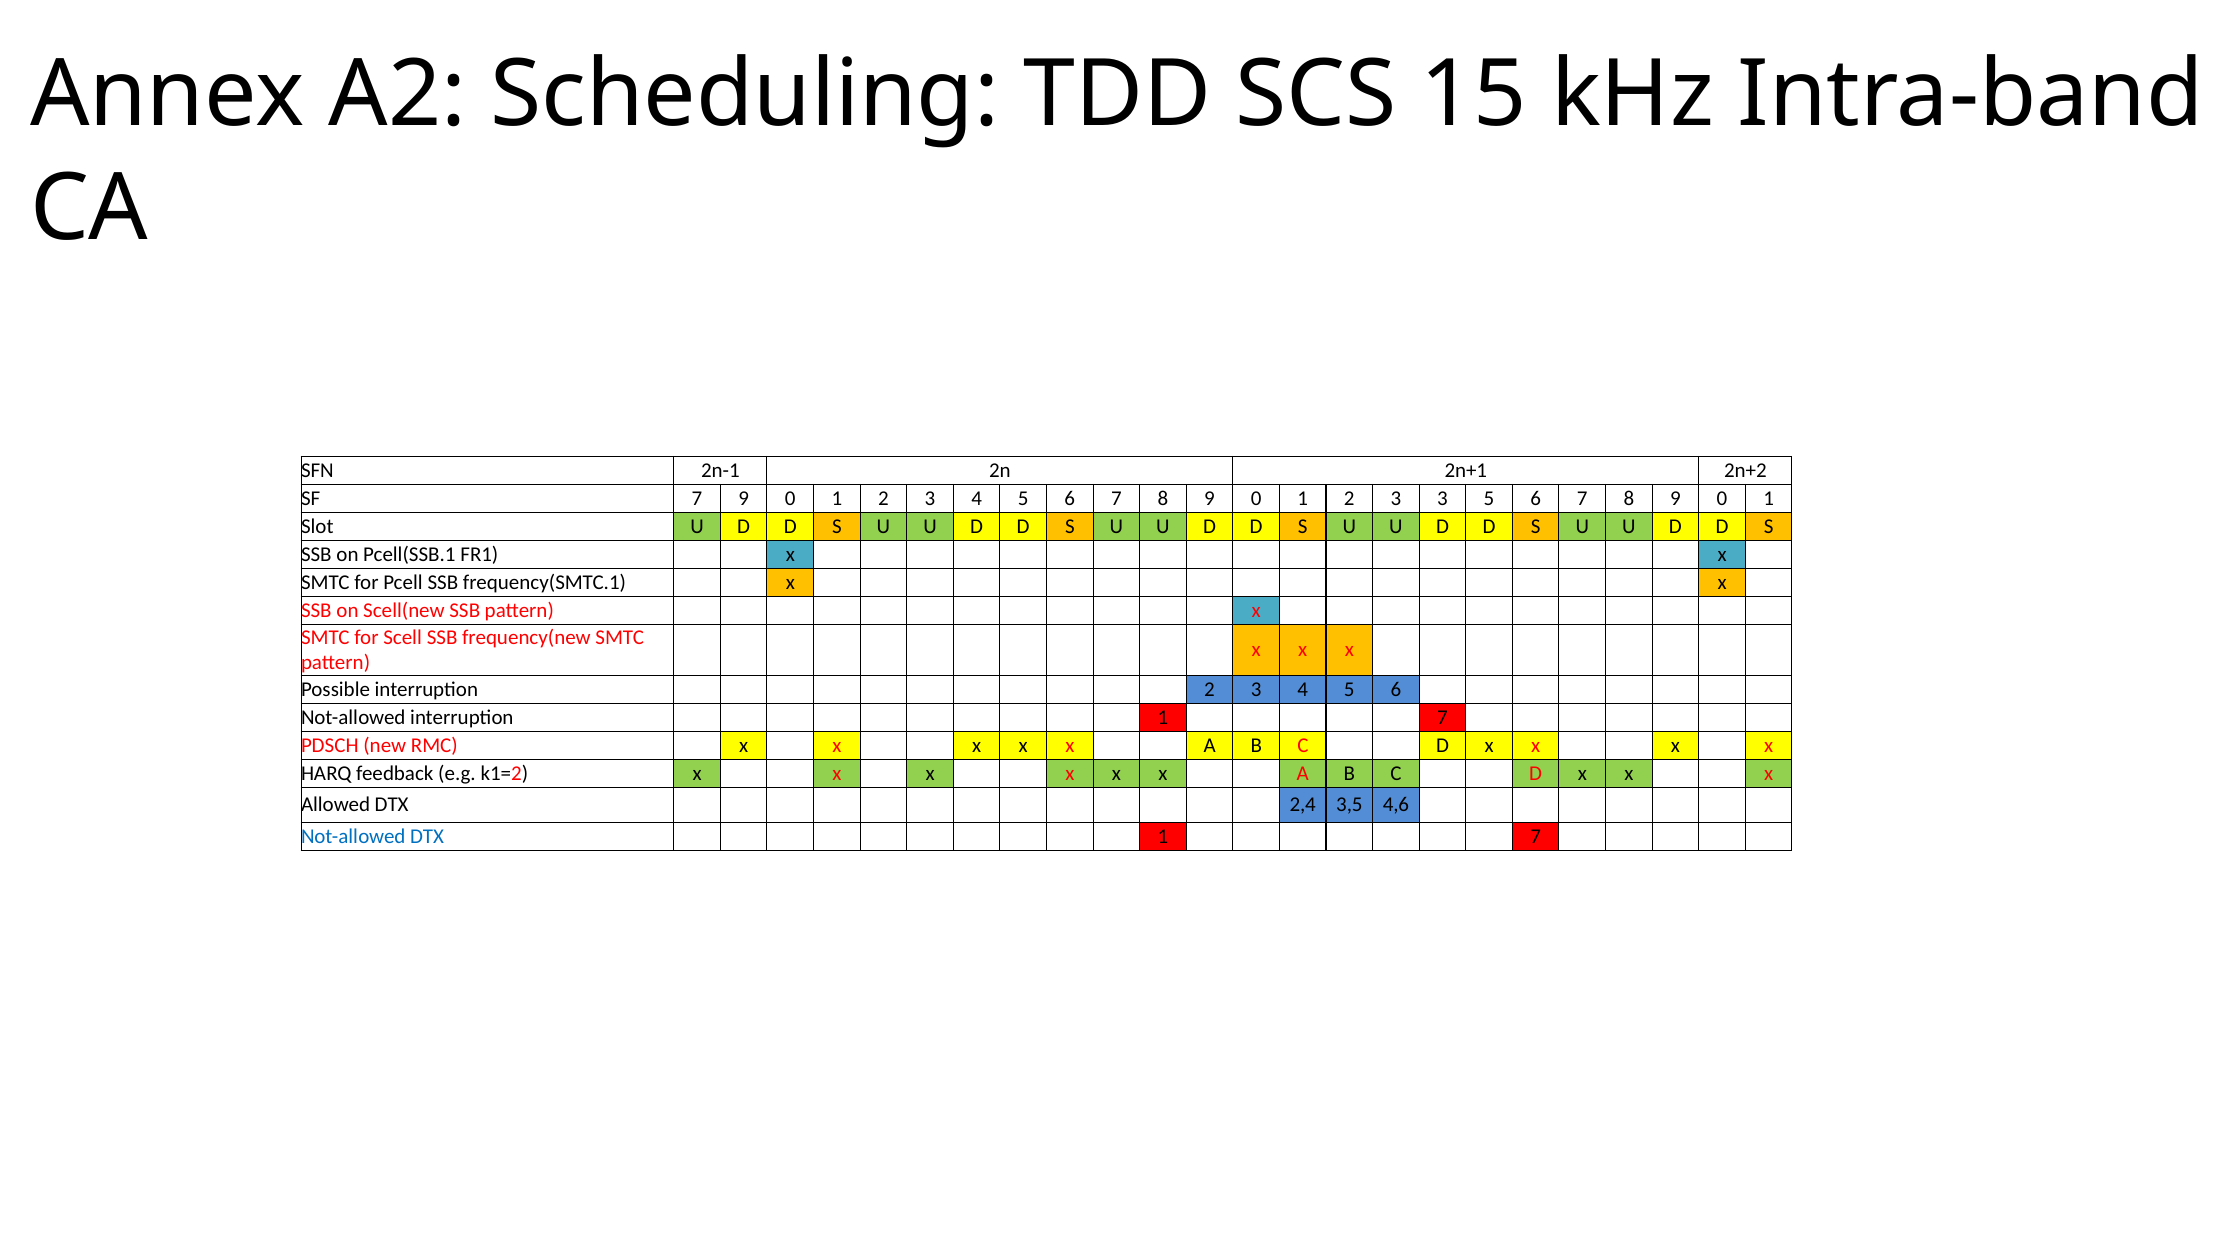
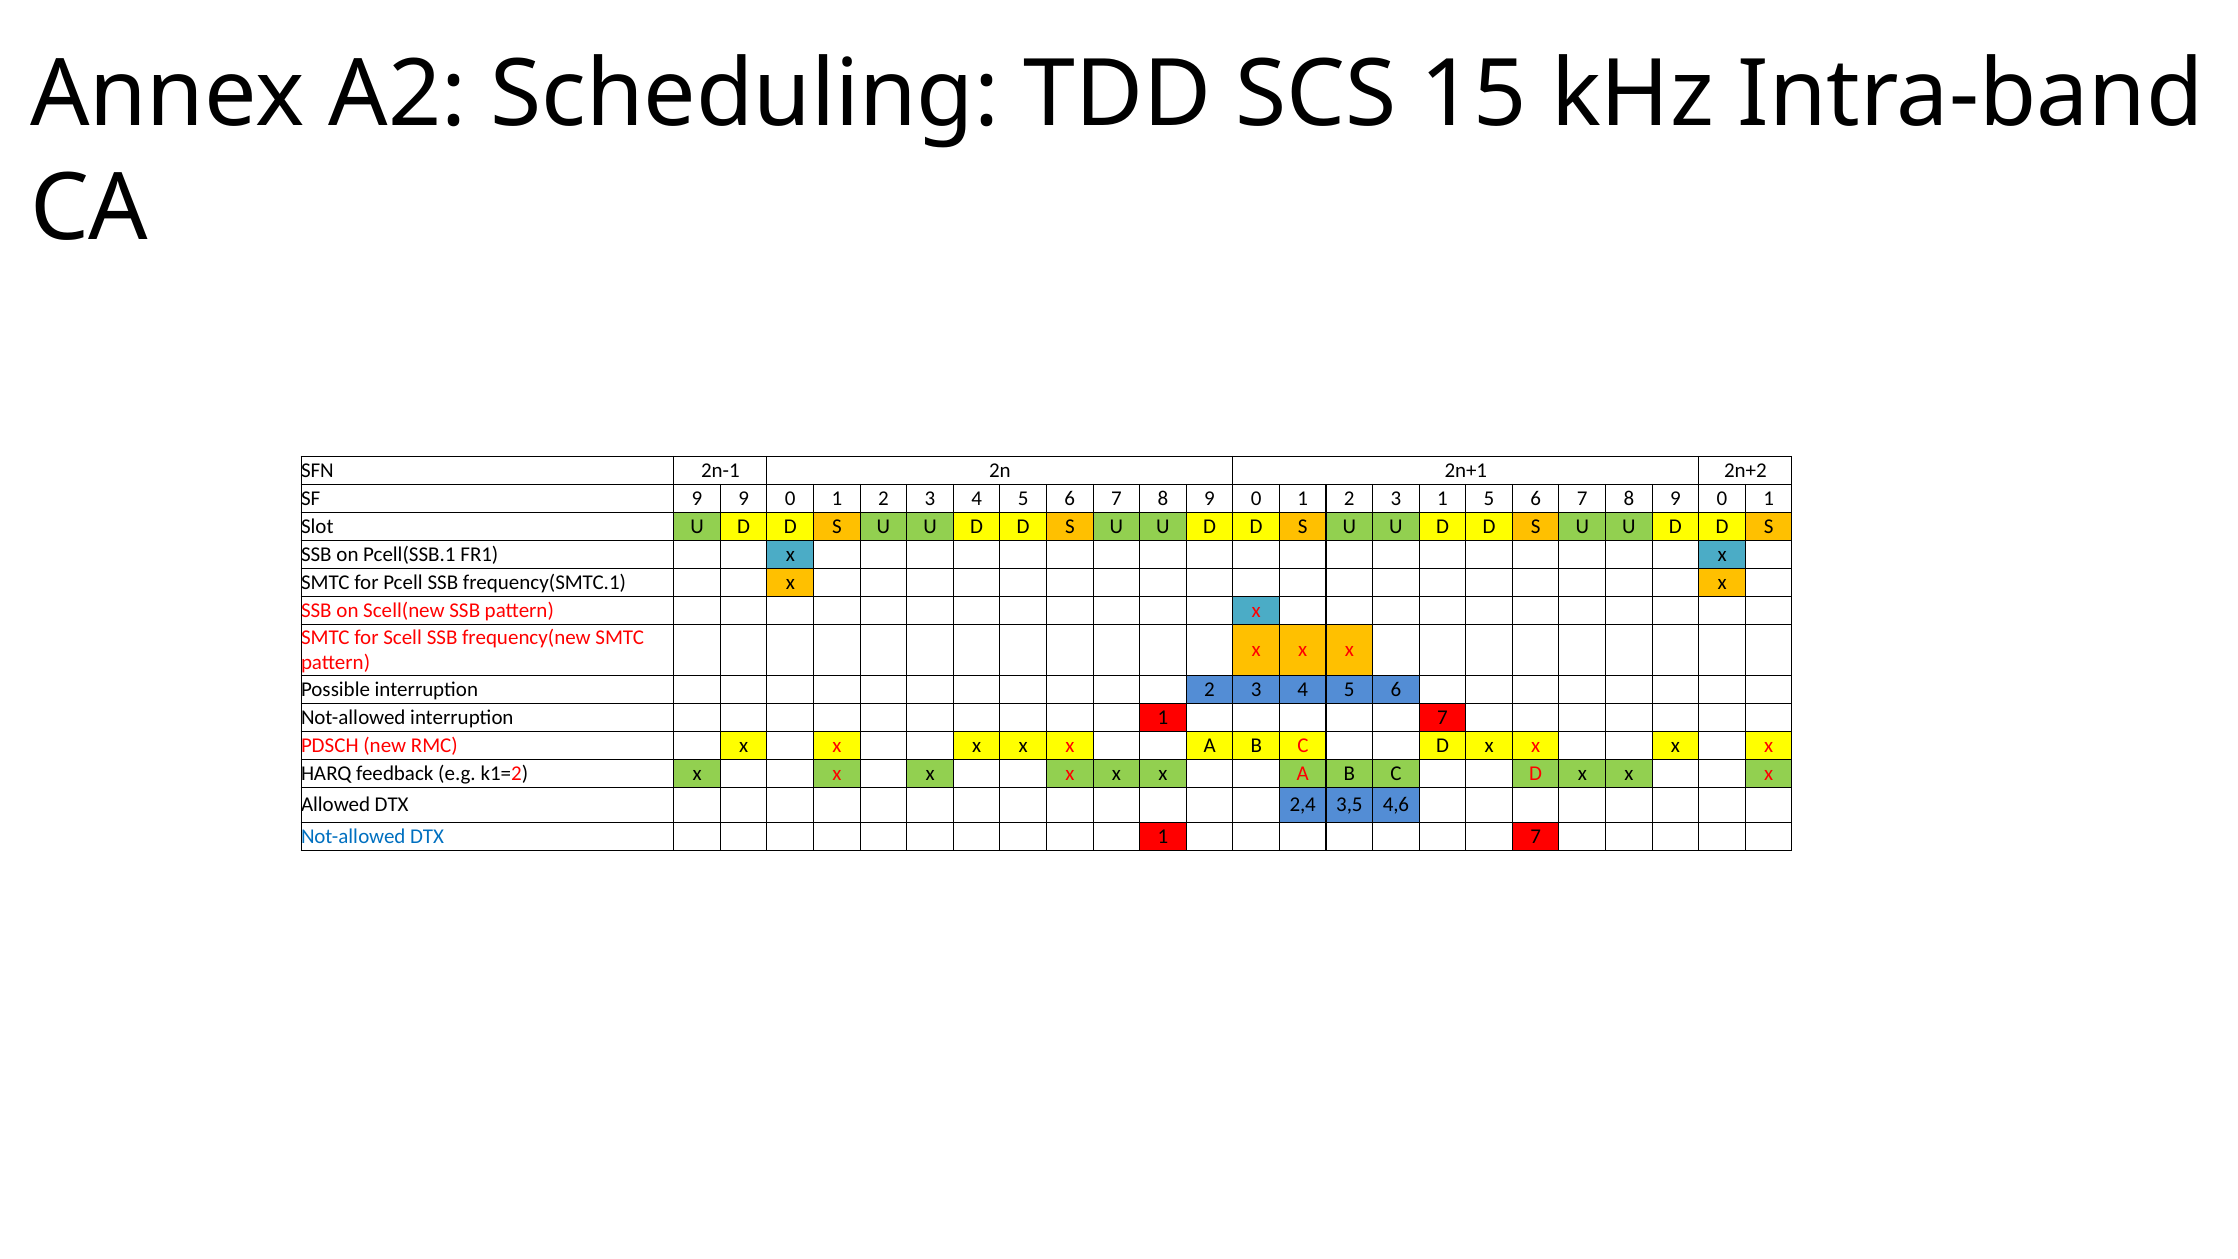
SF 7: 7 -> 9 (697, 499)
3 3: 3 -> 1 (1442, 499)
